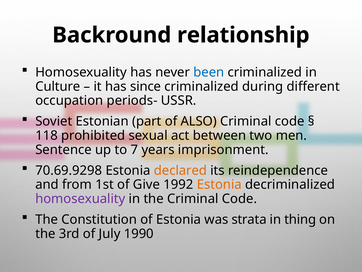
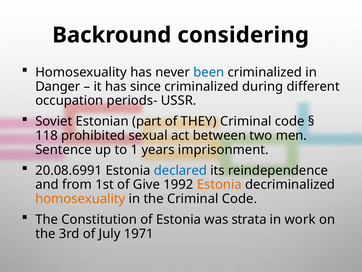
relationship: relationship -> considering (243, 35)
Culture: Culture -> Danger (58, 86)
ALSO: ALSO -> THEY (199, 121)
7: 7 -> 1 (134, 149)
70.69.9298: 70.69.9298 -> 20.08.6991 (69, 170)
declared colour: orange -> blue (180, 170)
homosexuality colour: purple -> orange (80, 198)
thing: thing -> work (300, 219)
1990: 1990 -> 1971 (139, 233)
